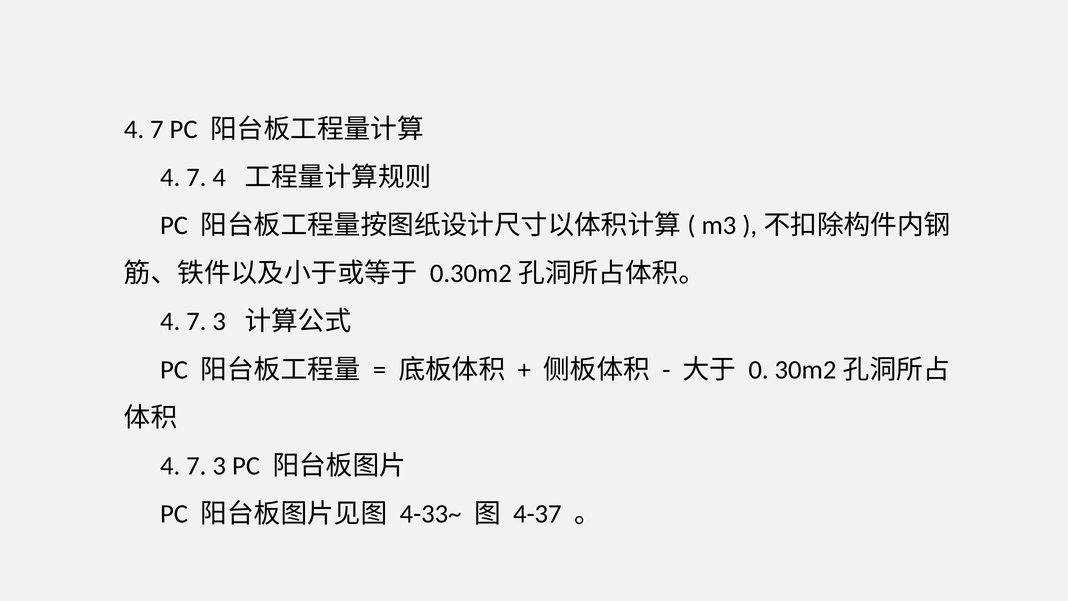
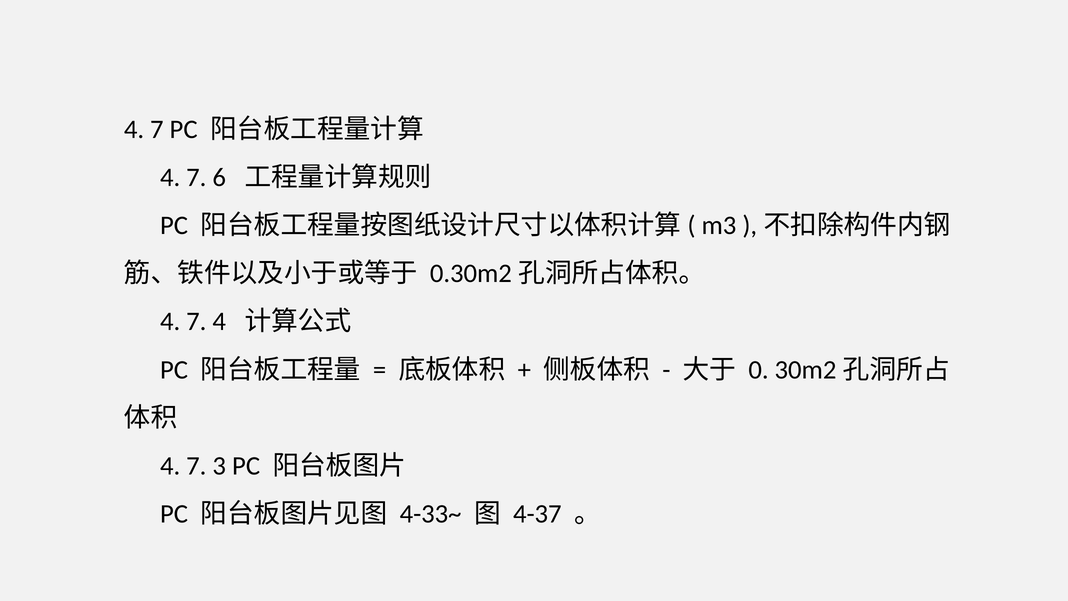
7 4: 4 -> 6 (219, 177)
3: 3 -> 4 (219, 322)
